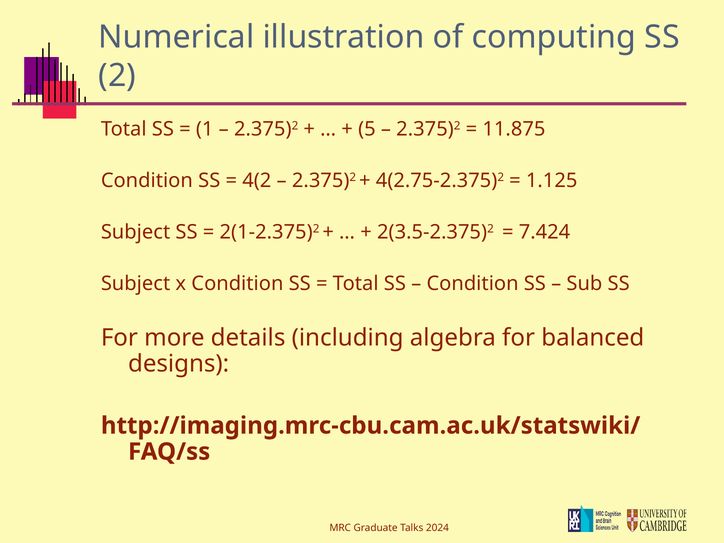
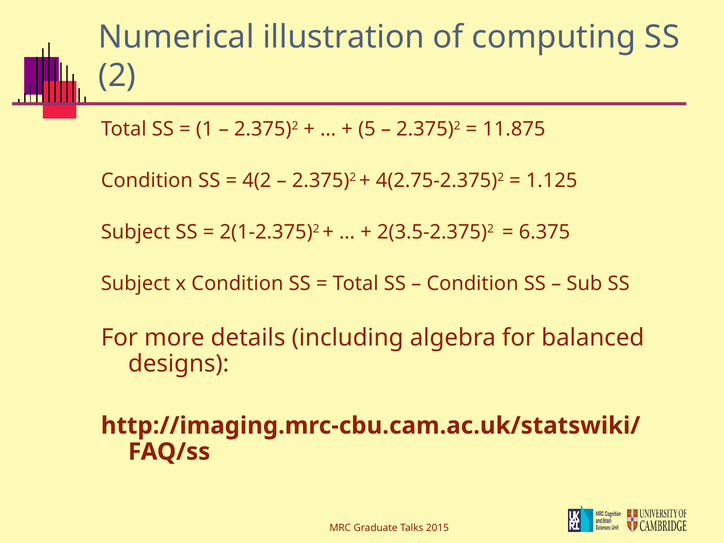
7.424: 7.424 -> 6.375 (545, 232)
2024: 2024 -> 2015 (437, 528)
